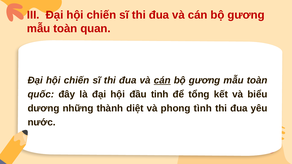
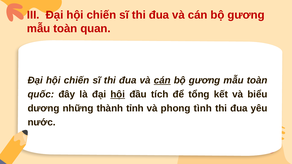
hội underline: none -> present (118, 94)
tinh: tinh -> tích (160, 94)
diệt: diệt -> tỉnh (135, 109)
